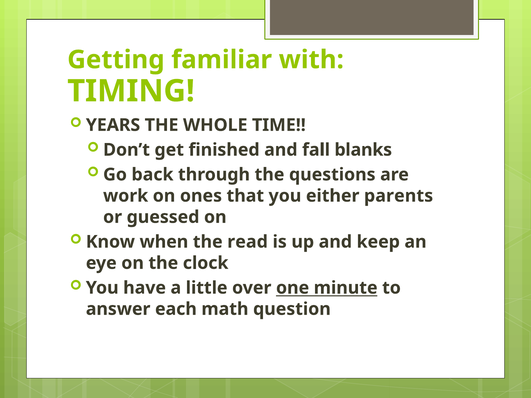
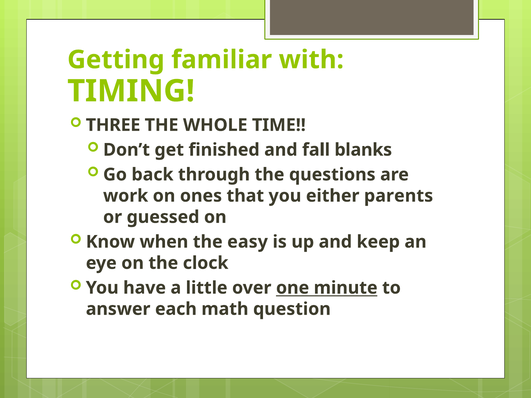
YEARS: YEARS -> THREE (113, 125)
read: read -> easy (248, 242)
